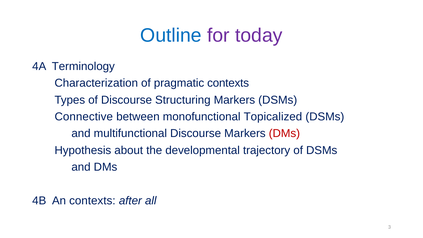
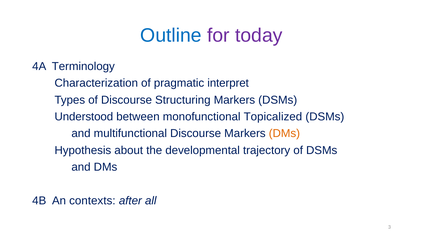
pragmatic contexts: contexts -> interpret (228, 83)
Connective: Connective -> Understood (84, 117)
DMs colour: red -> orange (284, 133)
